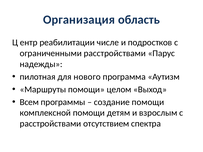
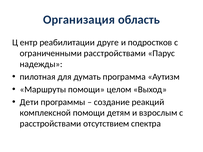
числе: числе -> друге (108, 43)
нового: нового -> думать (87, 77)
Всем: Всем -> Дети (29, 102)
создание помощи: помощи -> реакций (148, 102)
